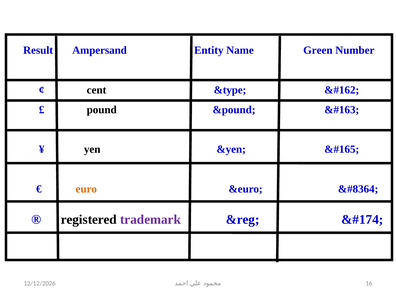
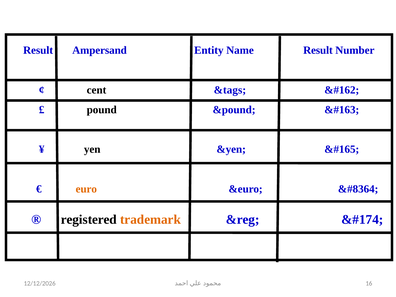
Name Green: Green -> Result (318, 50)
&type: &type -> &tags (230, 90)
trademark colour: purple -> orange (150, 219)
